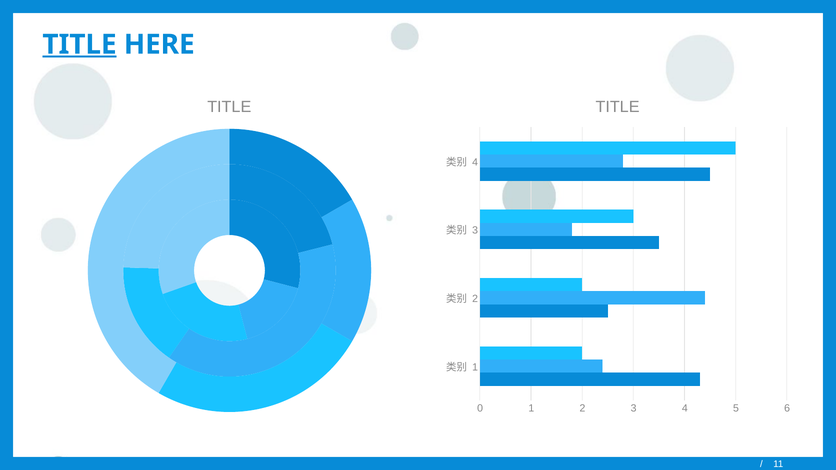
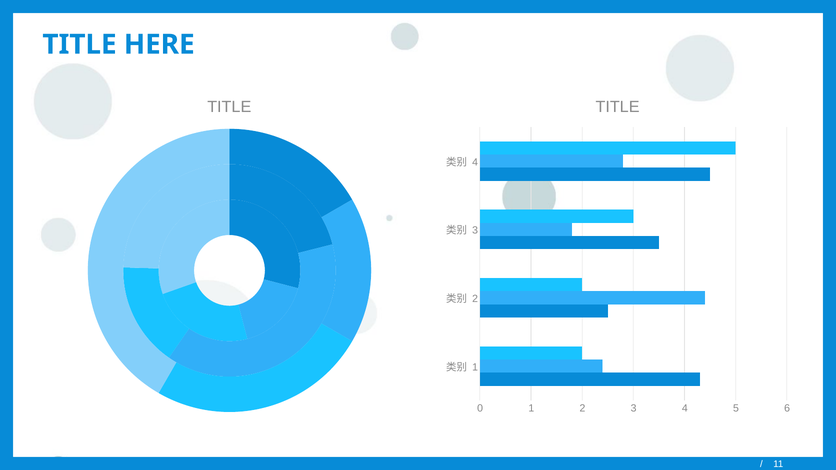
TITLE underline: present -> none (80, 44)
